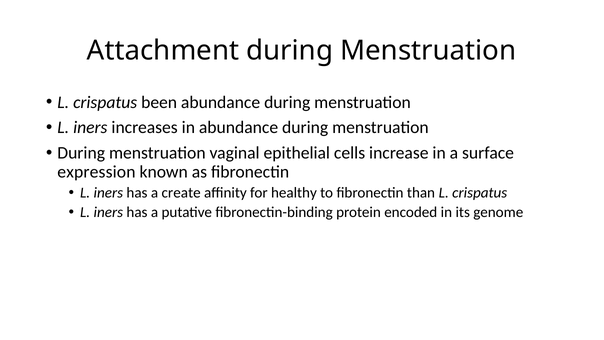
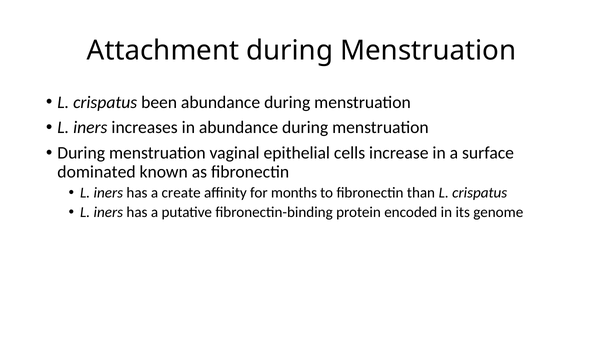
expression: expression -> dominated (97, 172)
healthy: healthy -> months (294, 193)
